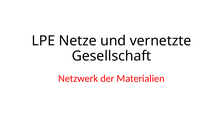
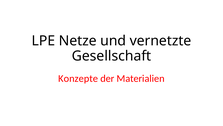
Netzwerk: Netzwerk -> Konzepte (78, 78)
